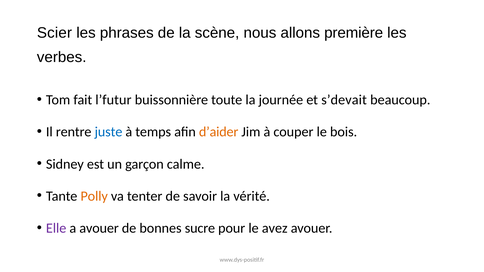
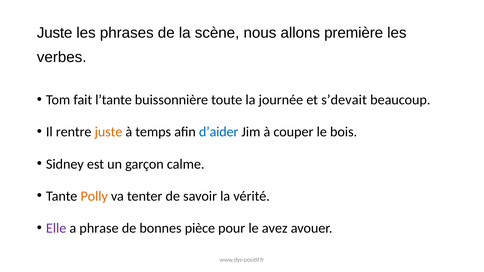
Scier: Scier -> Juste (55, 33)
l’futur: l’futur -> l’tante (114, 100)
juste colour: blue -> orange (108, 132)
d’aider colour: orange -> blue (219, 132)
a avouer: avouer -> phrase (99, 228)
sucre: sucre -> pièce (200, 228)
